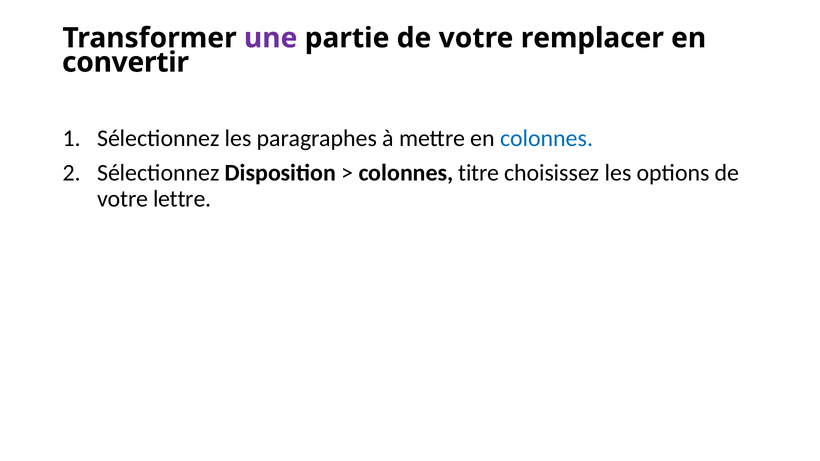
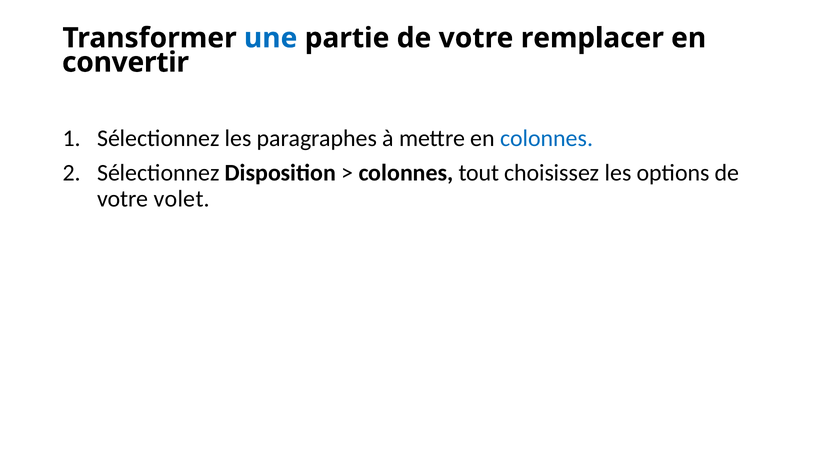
une colour: purple -> blue (271, 38)
titre: titre -> tout (479, 173)
lettre: lettre -> volet (182, 199)
